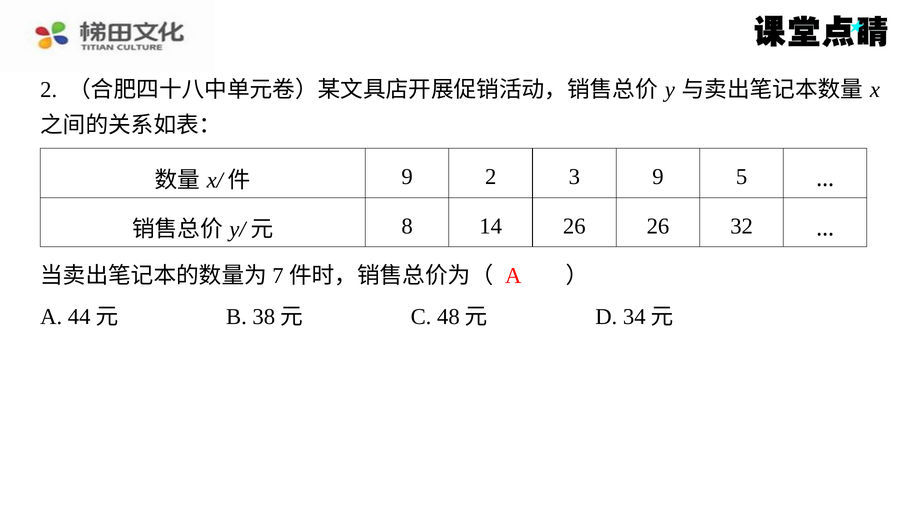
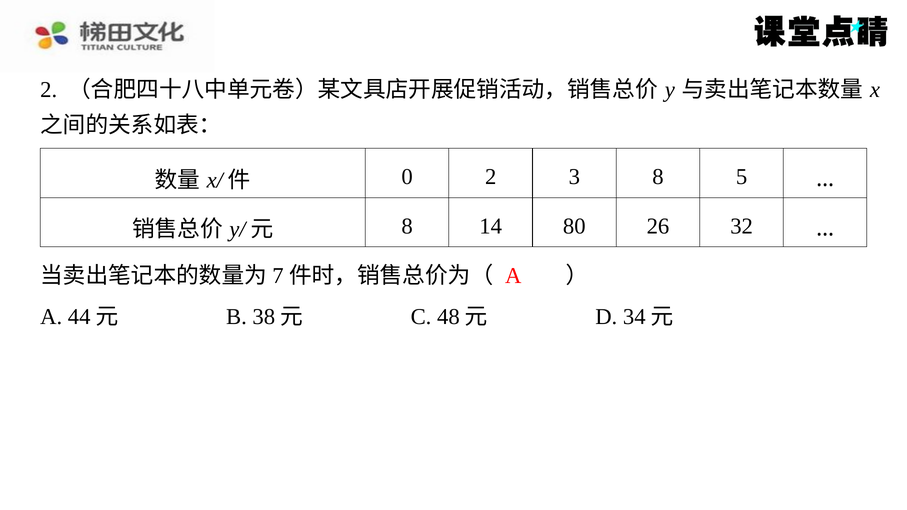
9: 9 -> 0 (407, 177)
3 9: 9 -> 8 (658, 177)
14 26: 26 -> 80 (574, 226)
